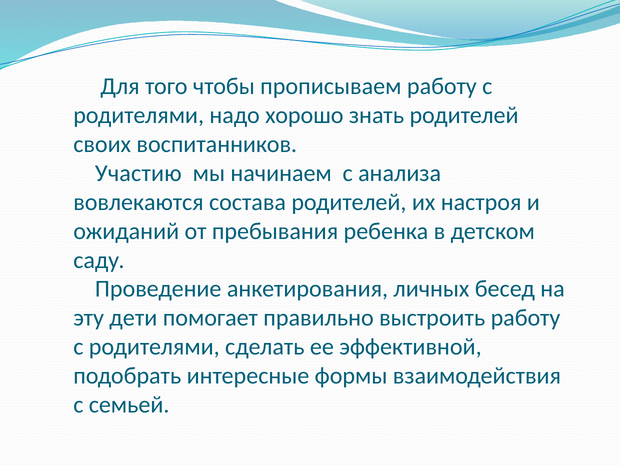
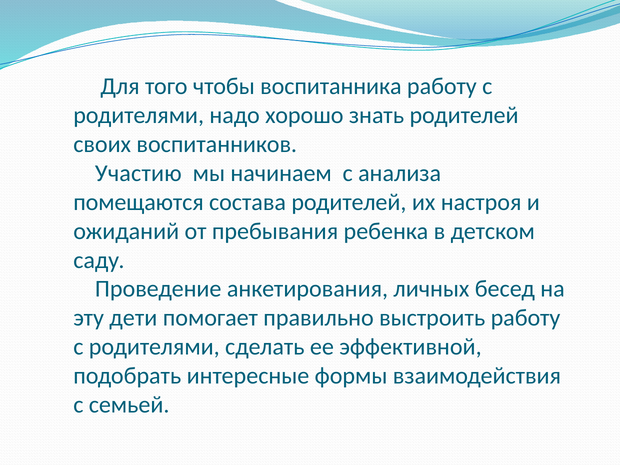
прописываем: прописываем -> воспитанника (331, 86)
вовлекаются: вовлекаются -> помещаются (138, 202)
